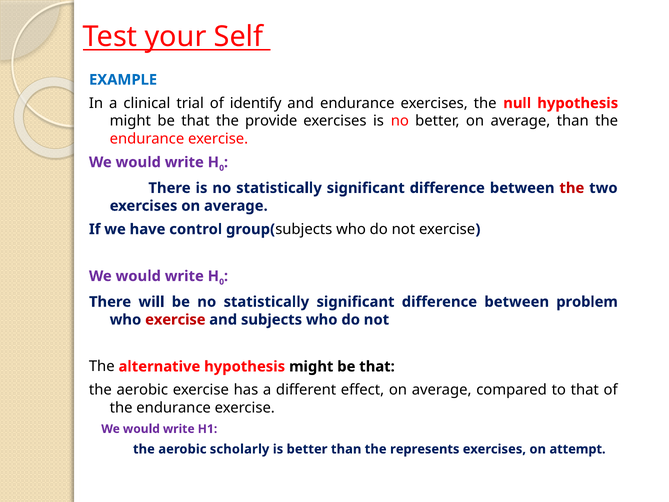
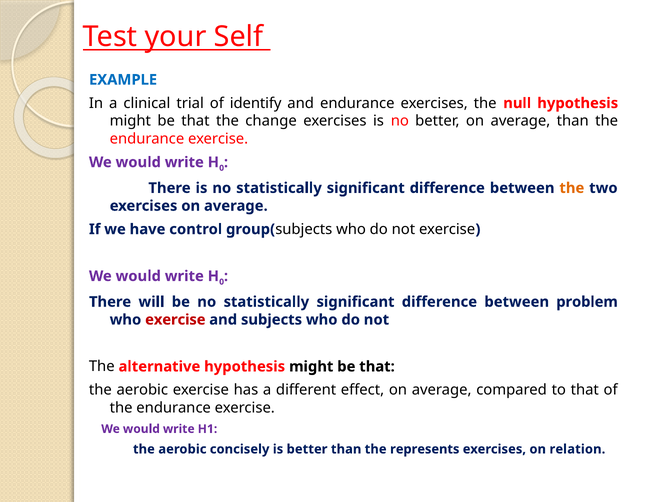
provide: provide -> change (271, 121)
the colour: red -> orange (572, 188)
scholarly: scholarly -> concisely (240, 449)
attempt: attempt -> relation (577, 449)
